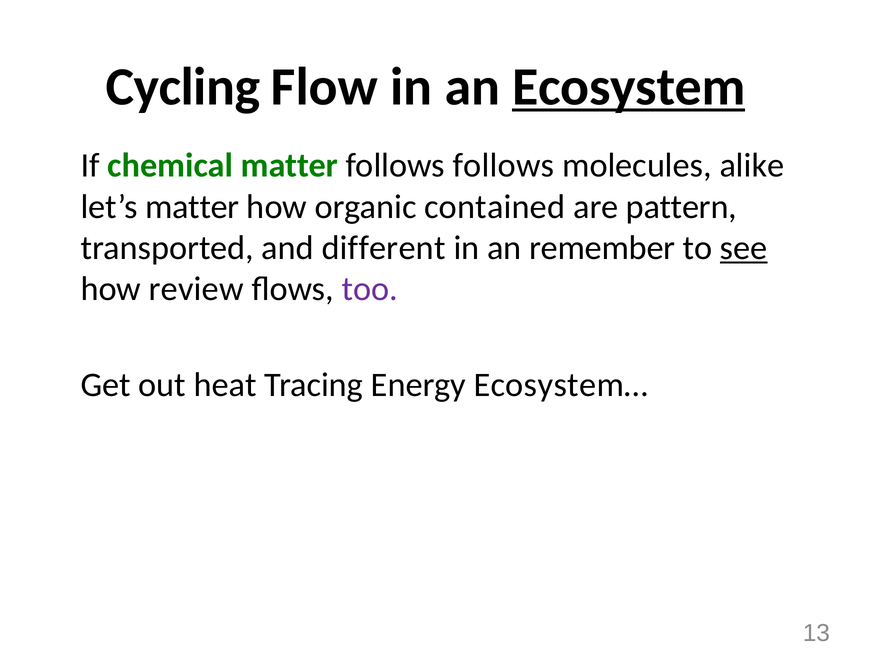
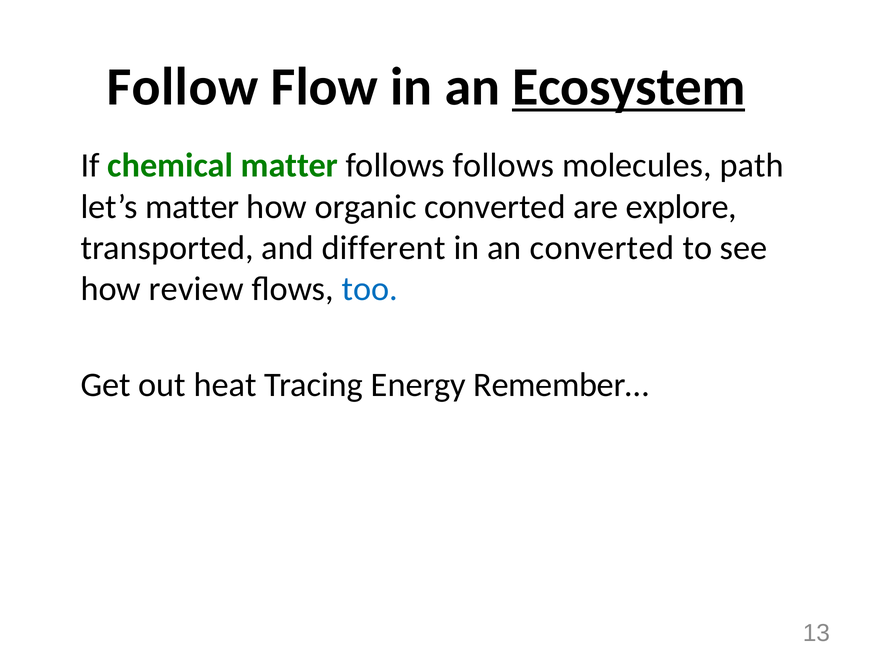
Cycling: Cycling -> Follow (182, 87)
alike: alike -> path (752, 166)
organic contained: contained -> converted (495, 207)
pattern: pattern -> explore (681, 207)
an remember: remember -> converted (602, 248)
see underline: present -> none (744, 248)
too colour: purple -> blue (370, 289)
Ecosystem…: Ecosystem… -> Remember… (561, 385)
